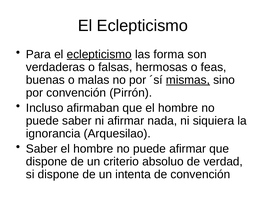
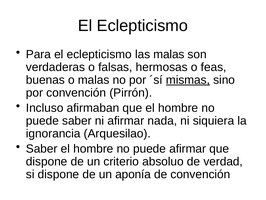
eclepticismo underline: present -> none (99, 54)
las forma: forma -> malas (169, 54)
intenta: intenta -> aponía (133, 174)
